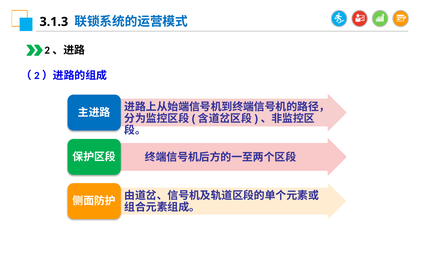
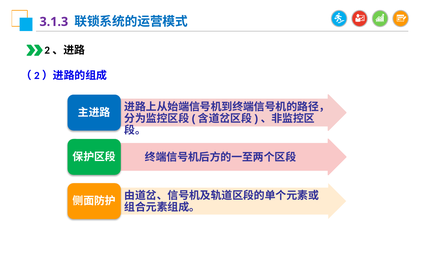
3.1.3 colour: black -> purple (54, 22)
